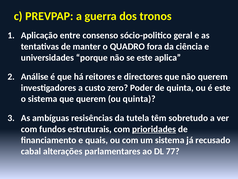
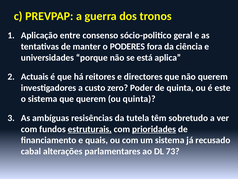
QUADRO: QUADRO -> PODERES (127, 46)
se este: este -> está (145, 57)
Análise: Análise -> Actuais (35, 76)
estruturais underline: none -> present (90, 129)
77: 77 -> 73 (173, 151)
